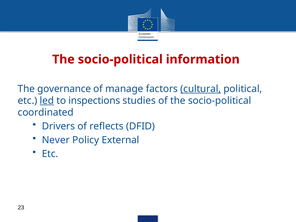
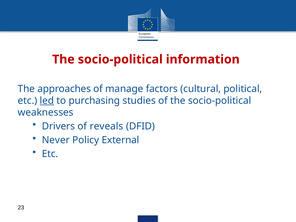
governance: governance -> approaches (64, 89)
cultural underline: present -> none (201, 89)
inspections: inspections -> purchasing (94, 101)
coordinated: coordinated -> weaknesses (46, 112)
reflects: reflects -> reveals (106, 126)
